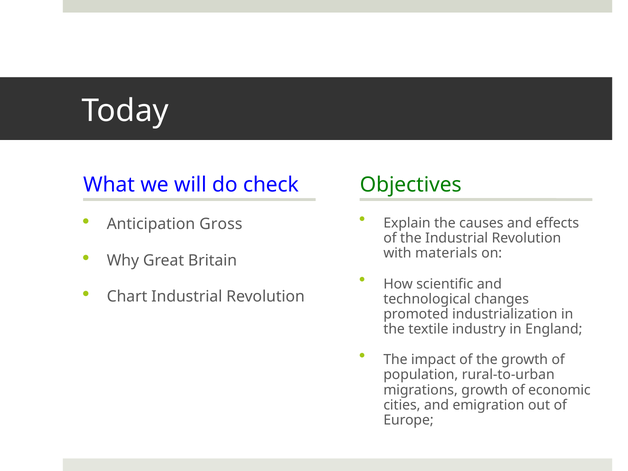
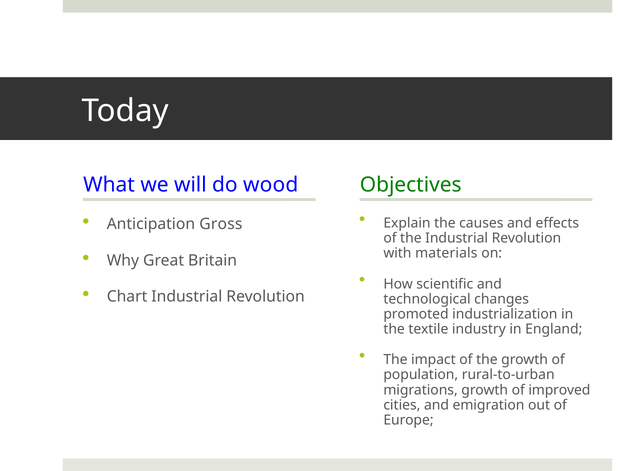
check: check -> wood (271, 185)
economic: economic -> improved (559, 390)
